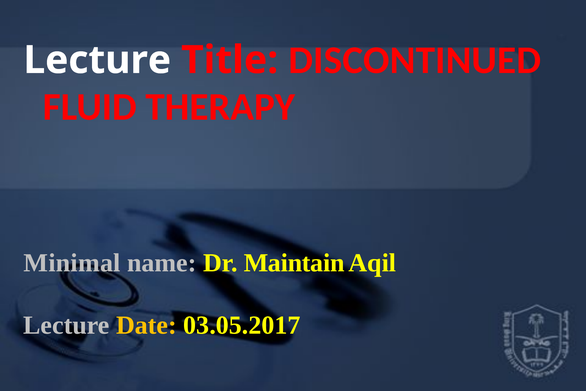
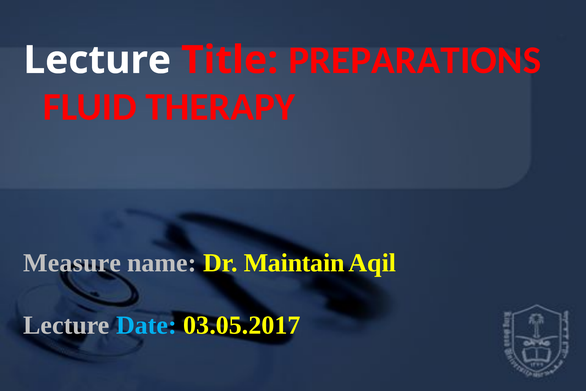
DISCONTINUED: DISCONTINUED -> PREPARATIONS (415, 60)
Minimal: Minimal -> Measure (72, 263)
Date colour: yellow -> light blue (146, 325)
